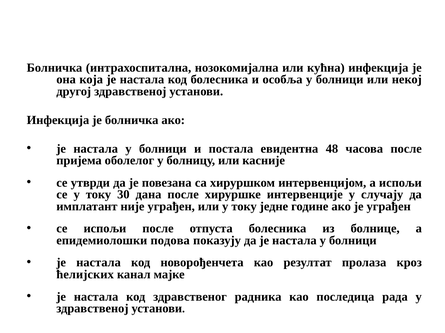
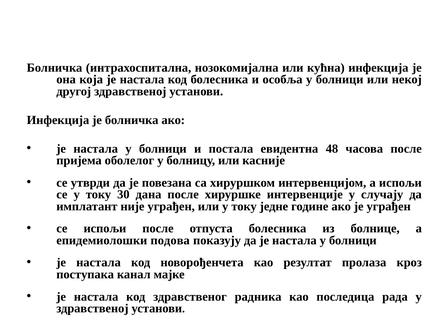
ћелијских: ћелијских -> поступака (85, 275)
